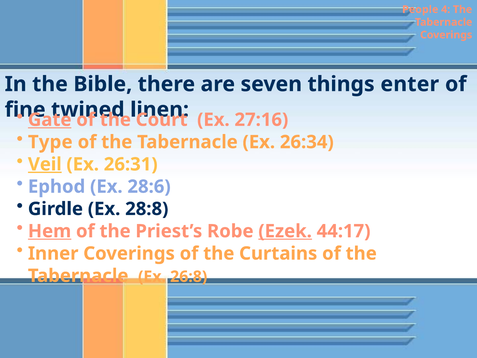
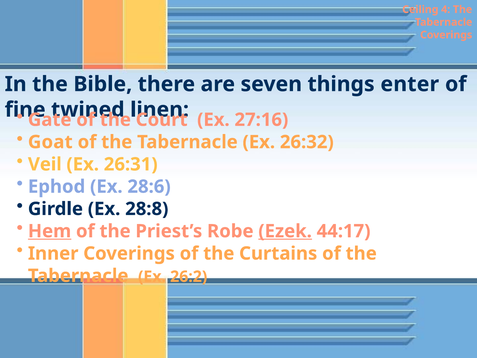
People: People -> Ceiling (420, 9)
Gate underline: present -> none (50, 120)
Type: Type -> Goat (50, 142)
26:34: 26:34 -> 26:32 (307, 142)
Veil underline: present -> none (45, 164)
26:8: 26:8 -> 26:2 (189, 276)
